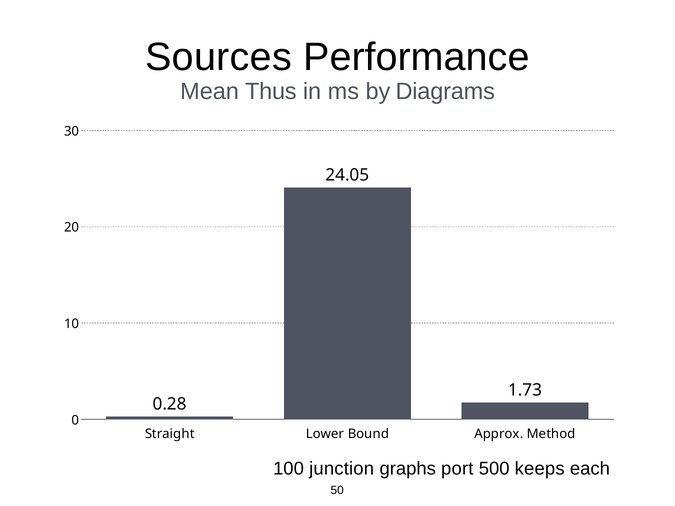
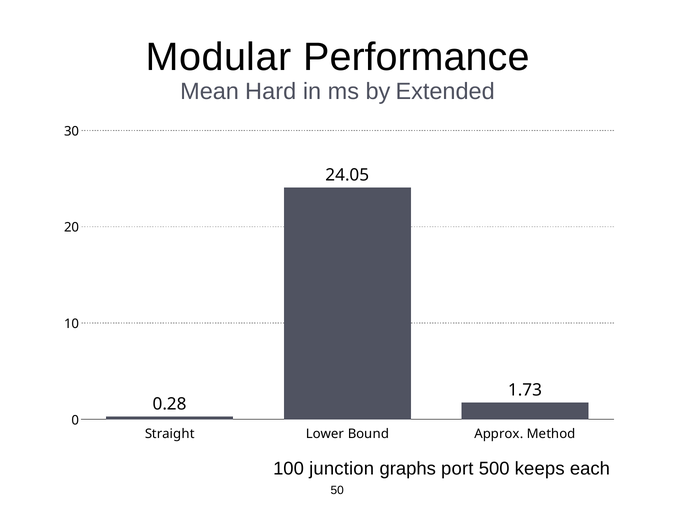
Sources: Sources -> Modular (219, 57)
Thus: Thus -> Hard (271, 91)
Diagrams: Diagrams -> Extended (445, 91)
